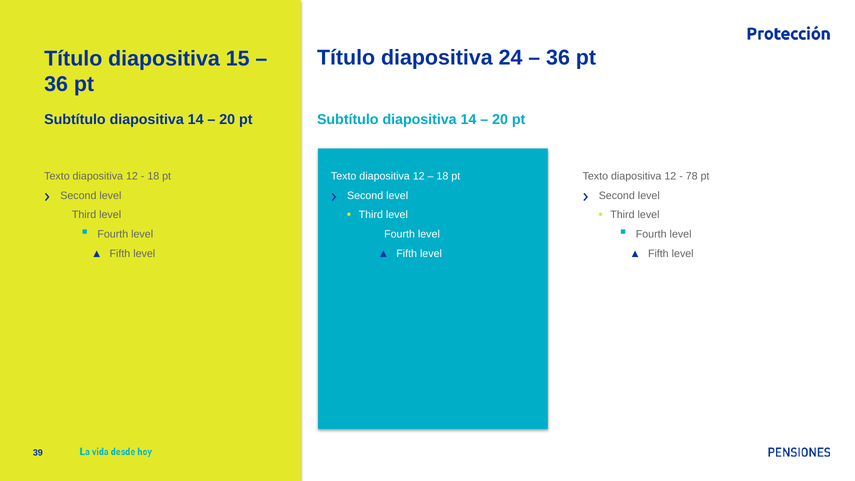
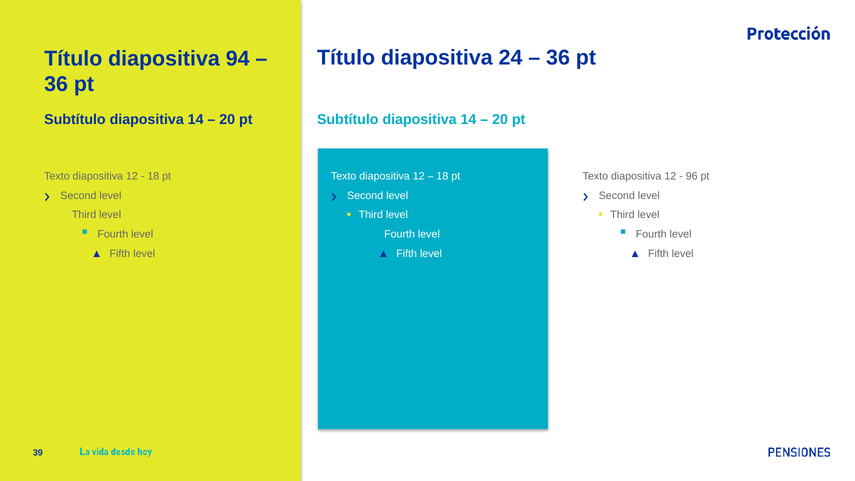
15: 15 -> 94 (238, 59)
78: 78 -> 96 (692, 176)
